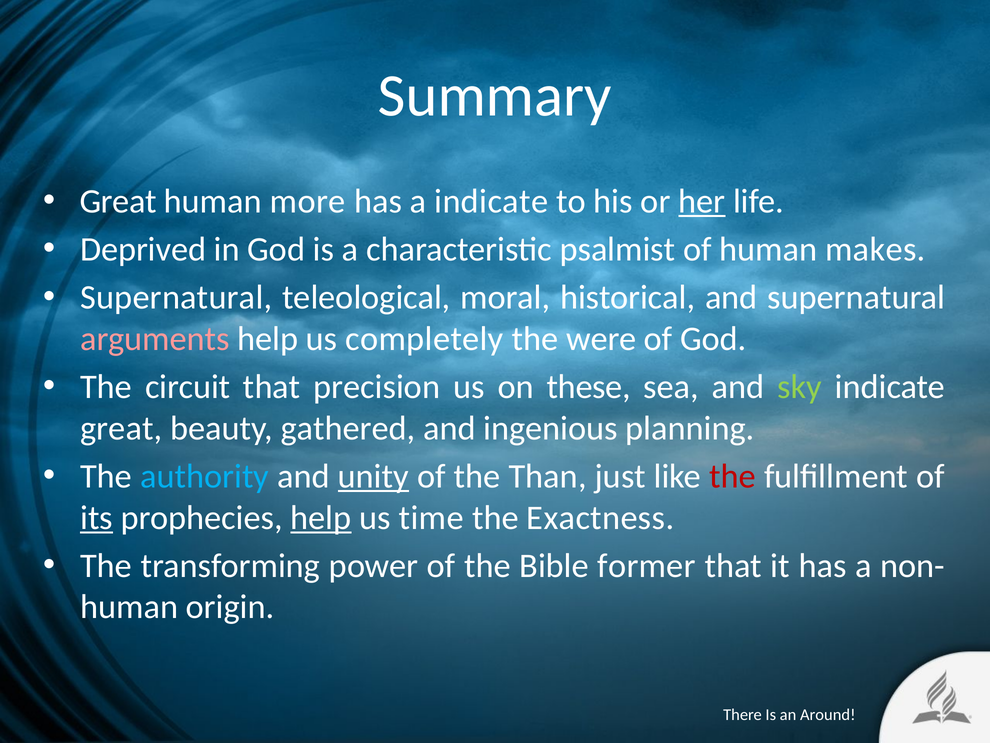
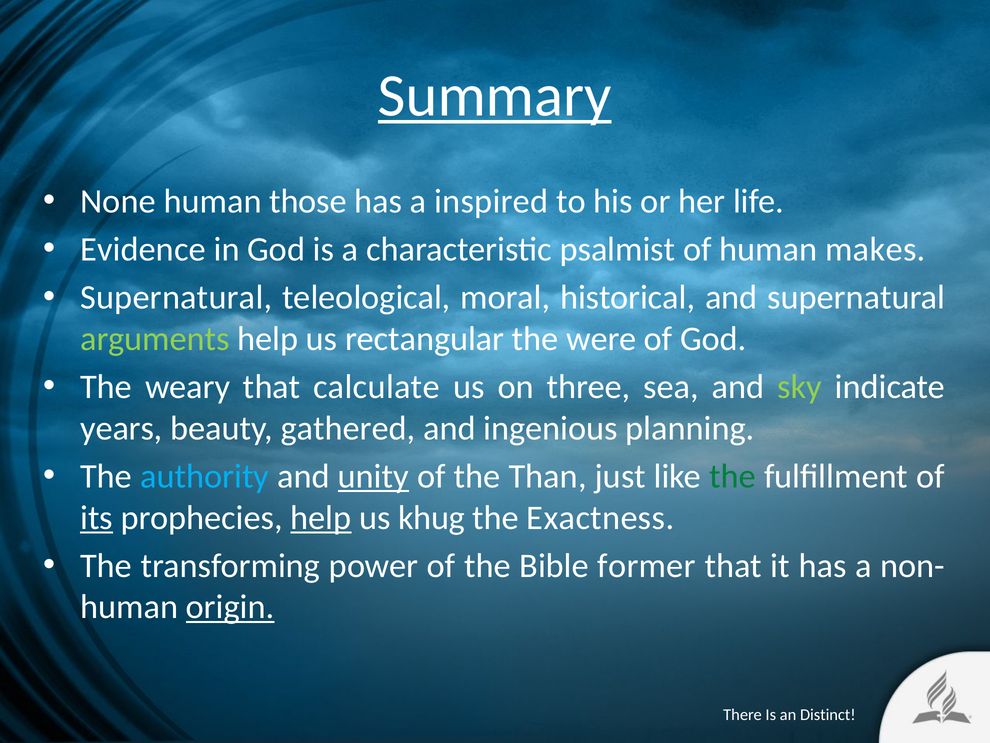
Summary underline: none -> present (495, 96)
Great: Great -> None (118, 201)
more: more -> those (308, 201)
a indicate: indicate -> inspired (491, 201)
her underline: present -> none (702, 201)
Deprived: Deprived -> Evidence (143, 249)
arguments colour: pink -> light green (155, 339)
completely: completely -> rectangular (425, 339)
circuit: circuit -> weary (188, 387)
precision: precision -> calculate (376, 387)
these: these -> three (589, 387)
great: great -> years (121, 428)
the colour: red -> green (732, 476)
time: time -> khug (431, 517)
origin underline: none -> present (230, 607)
Around: Around -> Distinct (828, 714)
